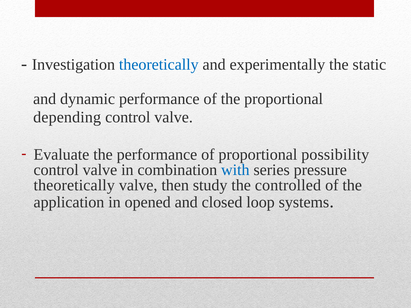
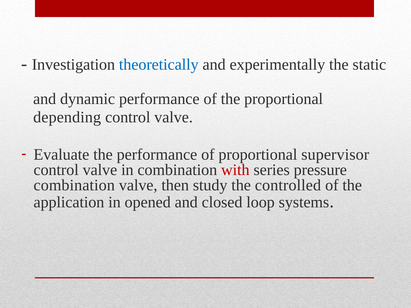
possibility: possibility -> supervisor (335, 155)
with colour: blue -> red (235, 170)
theoretically: theoretically -> combination (74, 185)
